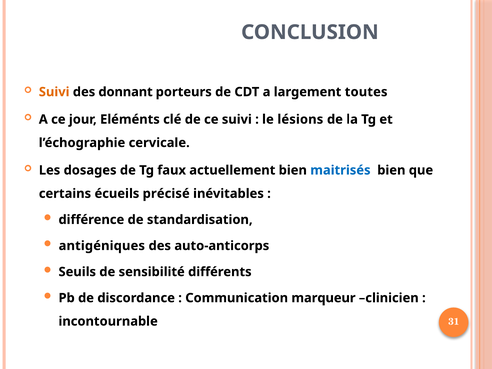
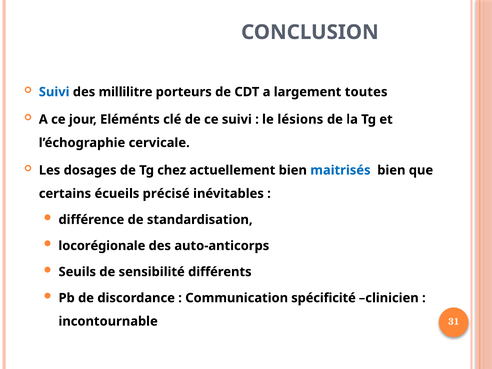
Suivi colour: orange -> blue (54, 92)
donnant: donnant -> millilitre (126, 92)
faux: faux -> chez (172, 170)
antigéniques: antigéniques -> locorégionale (102, 246)
marqueur: marqueur -> spécificité (324, 298)
